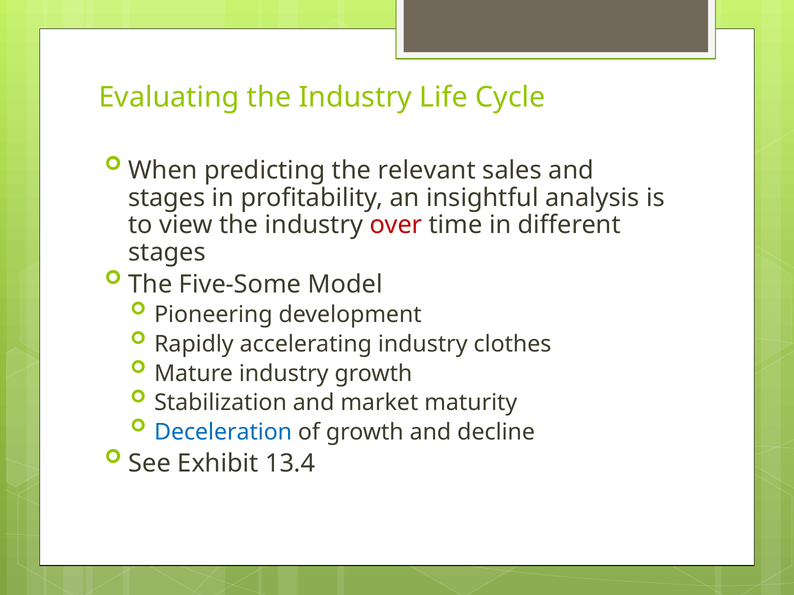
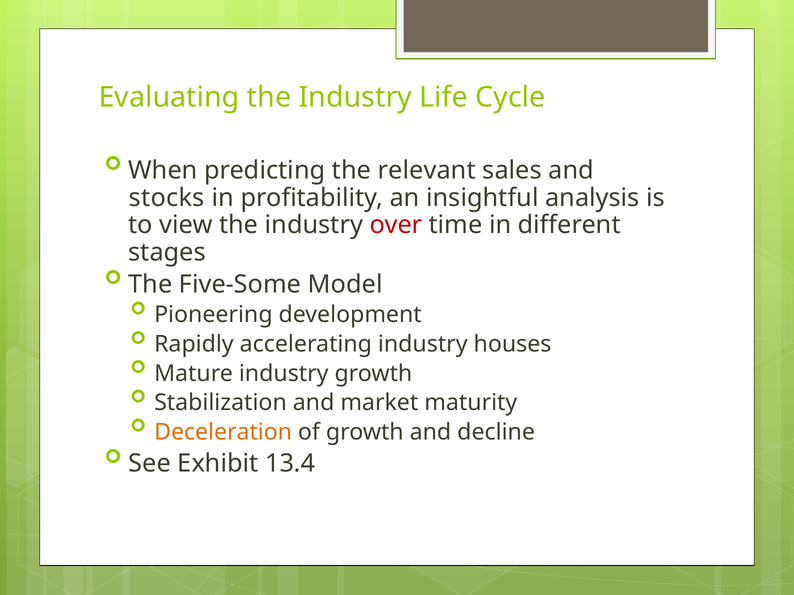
stages: stages -> stocks (167, 198)
clothes: clothes -> houses (513, 344)
Deceleration colour: blue -> orange (223, 432)
